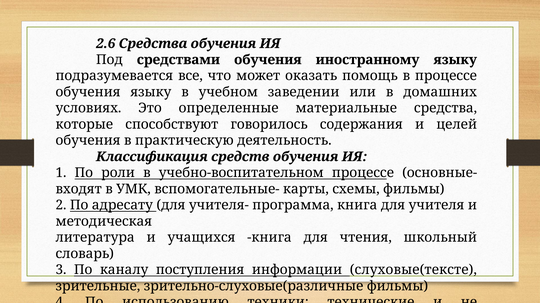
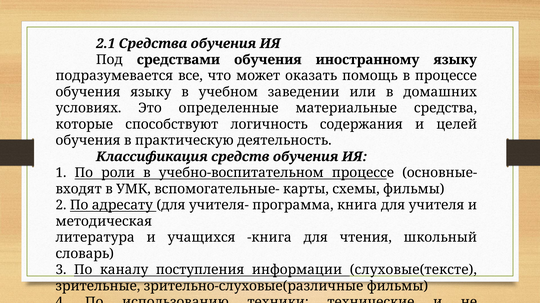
2.6: 2.6 -> 2.1 (106, 44)
говорилось: говорилось -> логичность (269, 125)
